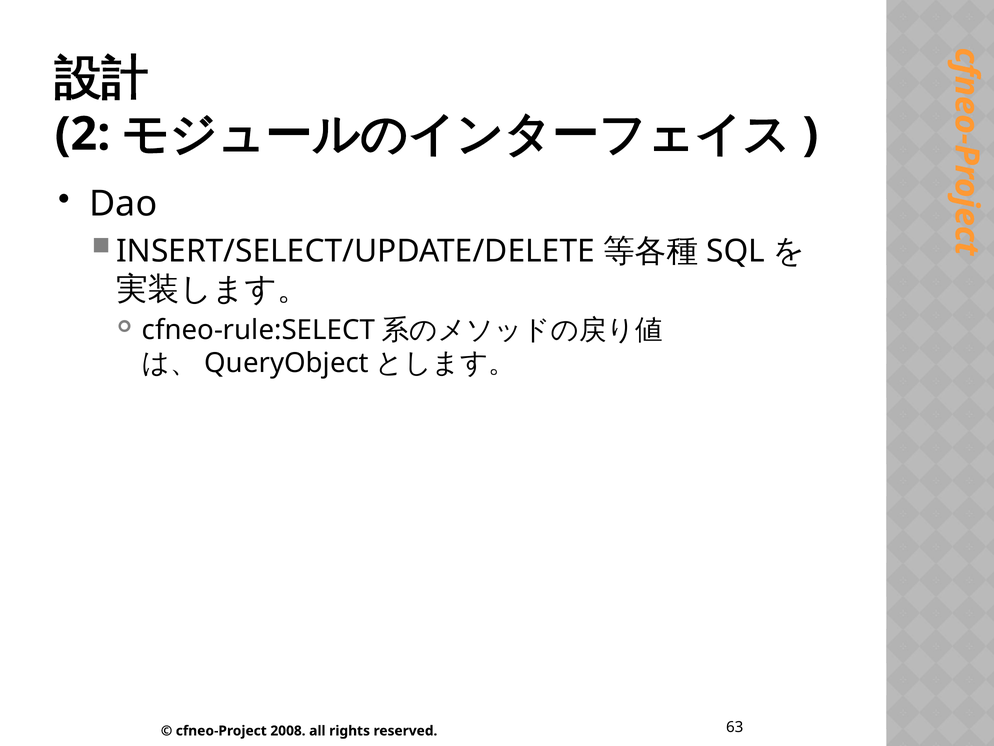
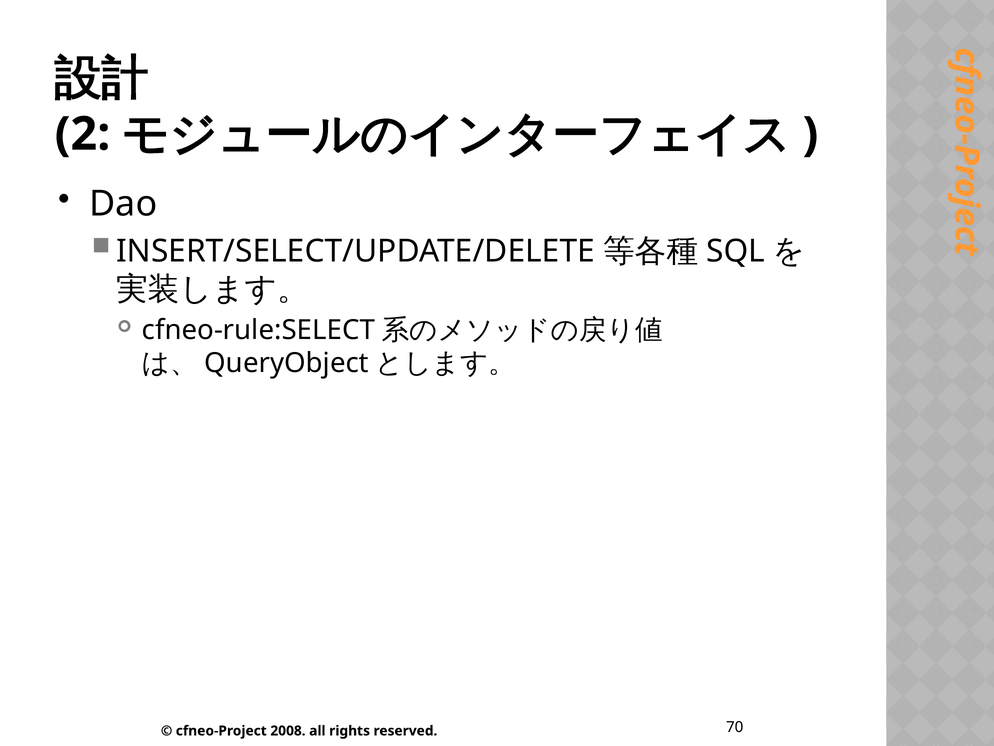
63: 63 -> 70 (735, 727)
